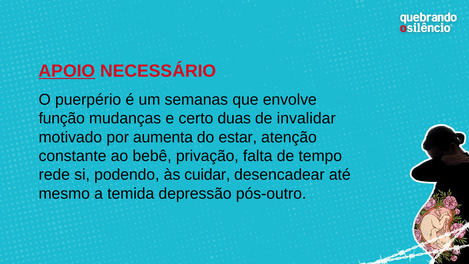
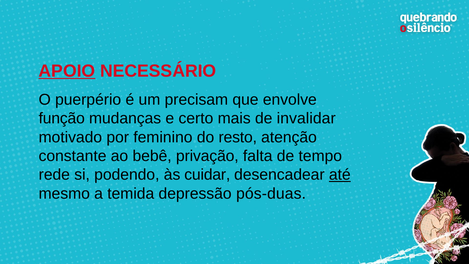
semanas: semanas -> precisam (196, 100)
duas: duas -> mais (234, 118)
aumenta: aumenta -> feminino (163, 137)
estar: estar -> resto (238, 137)
até underline: none -> present (340, 175)
pós-outro: pós-outro -> pós-duas (271, 193)
